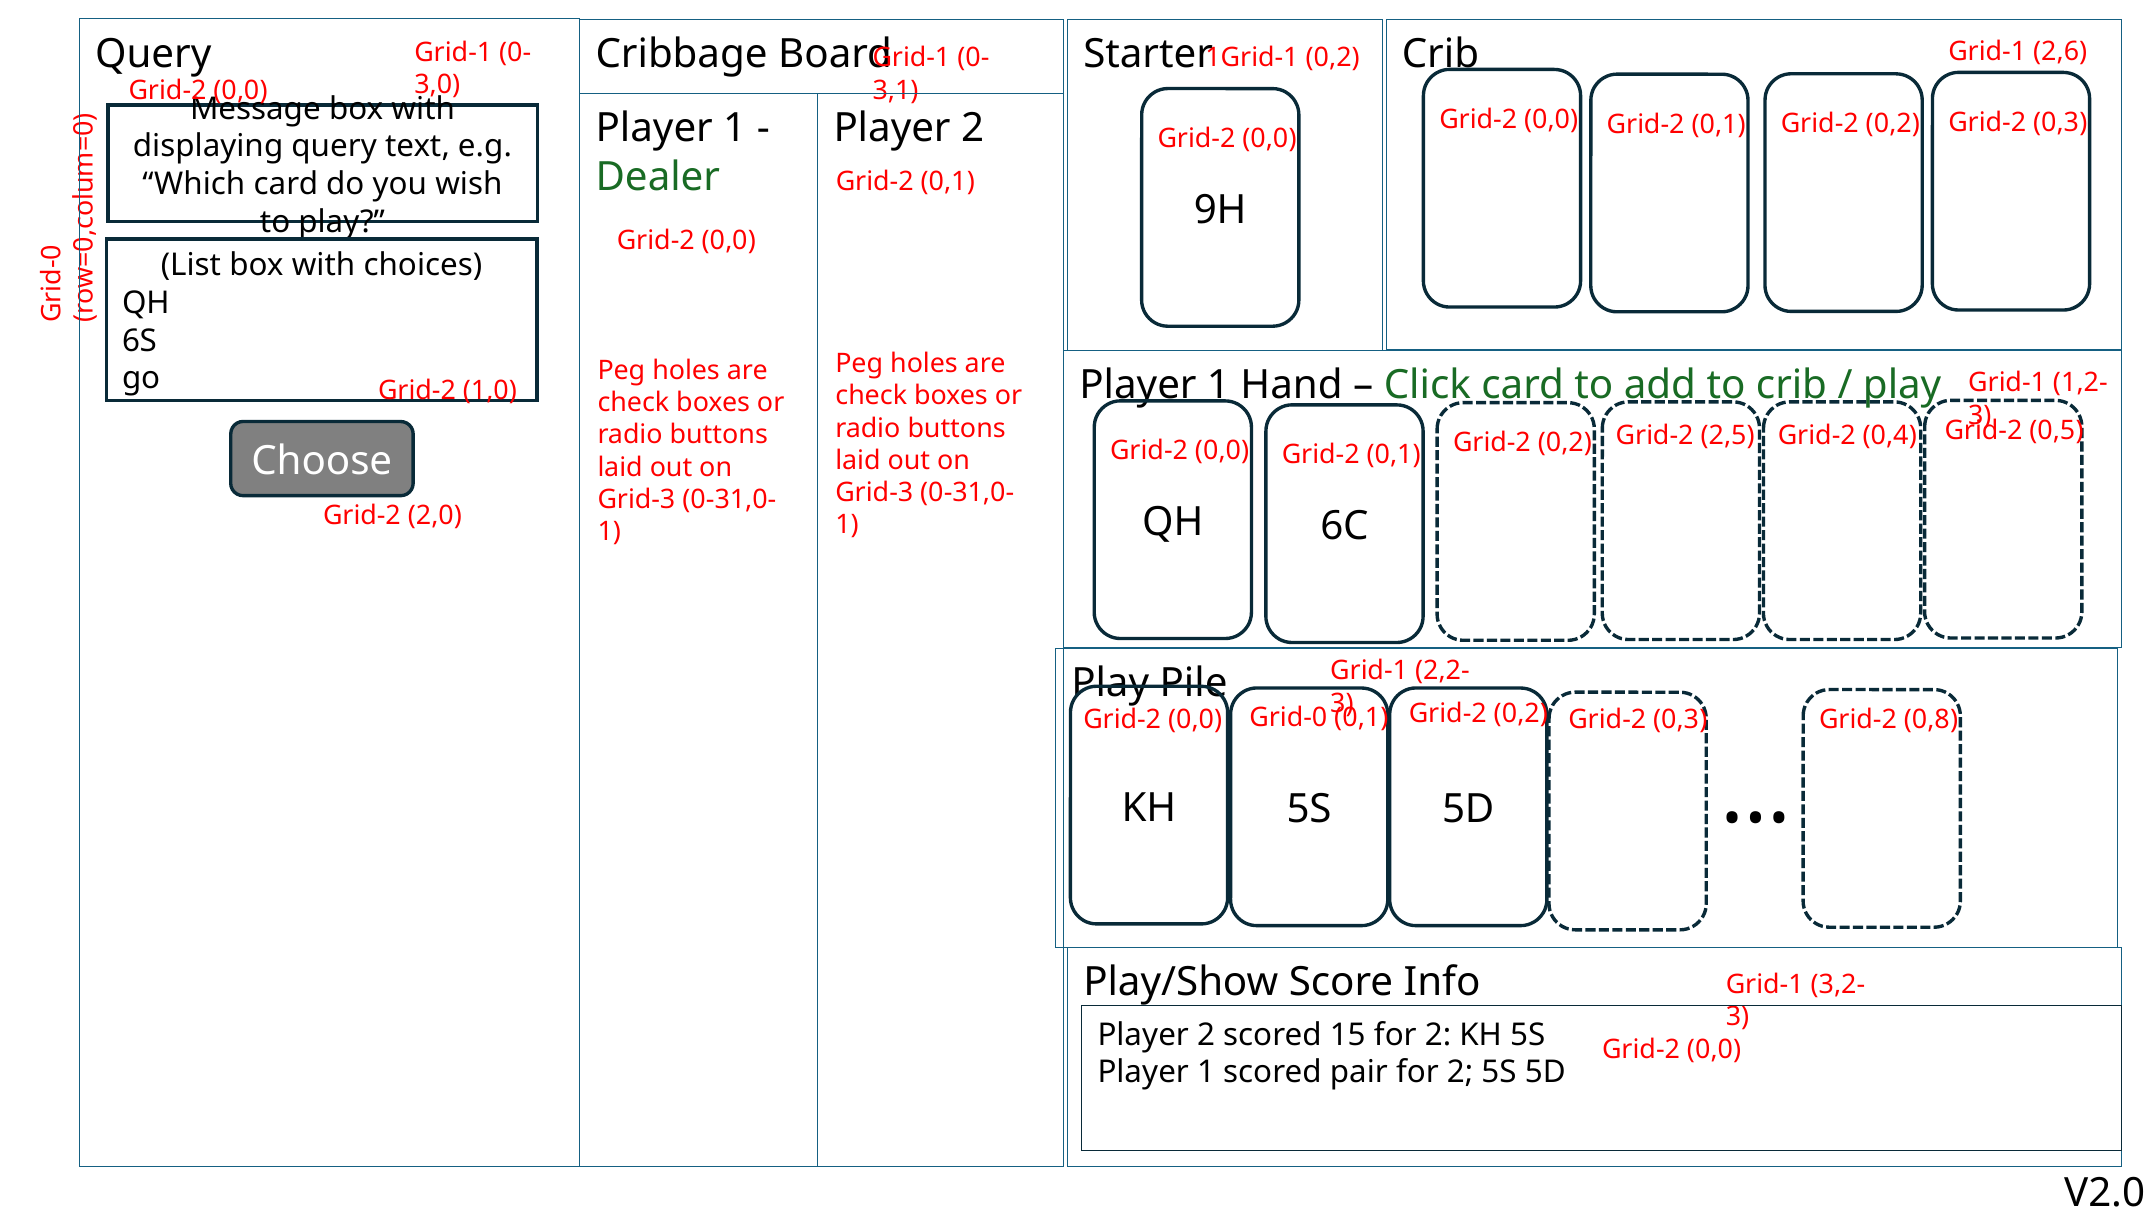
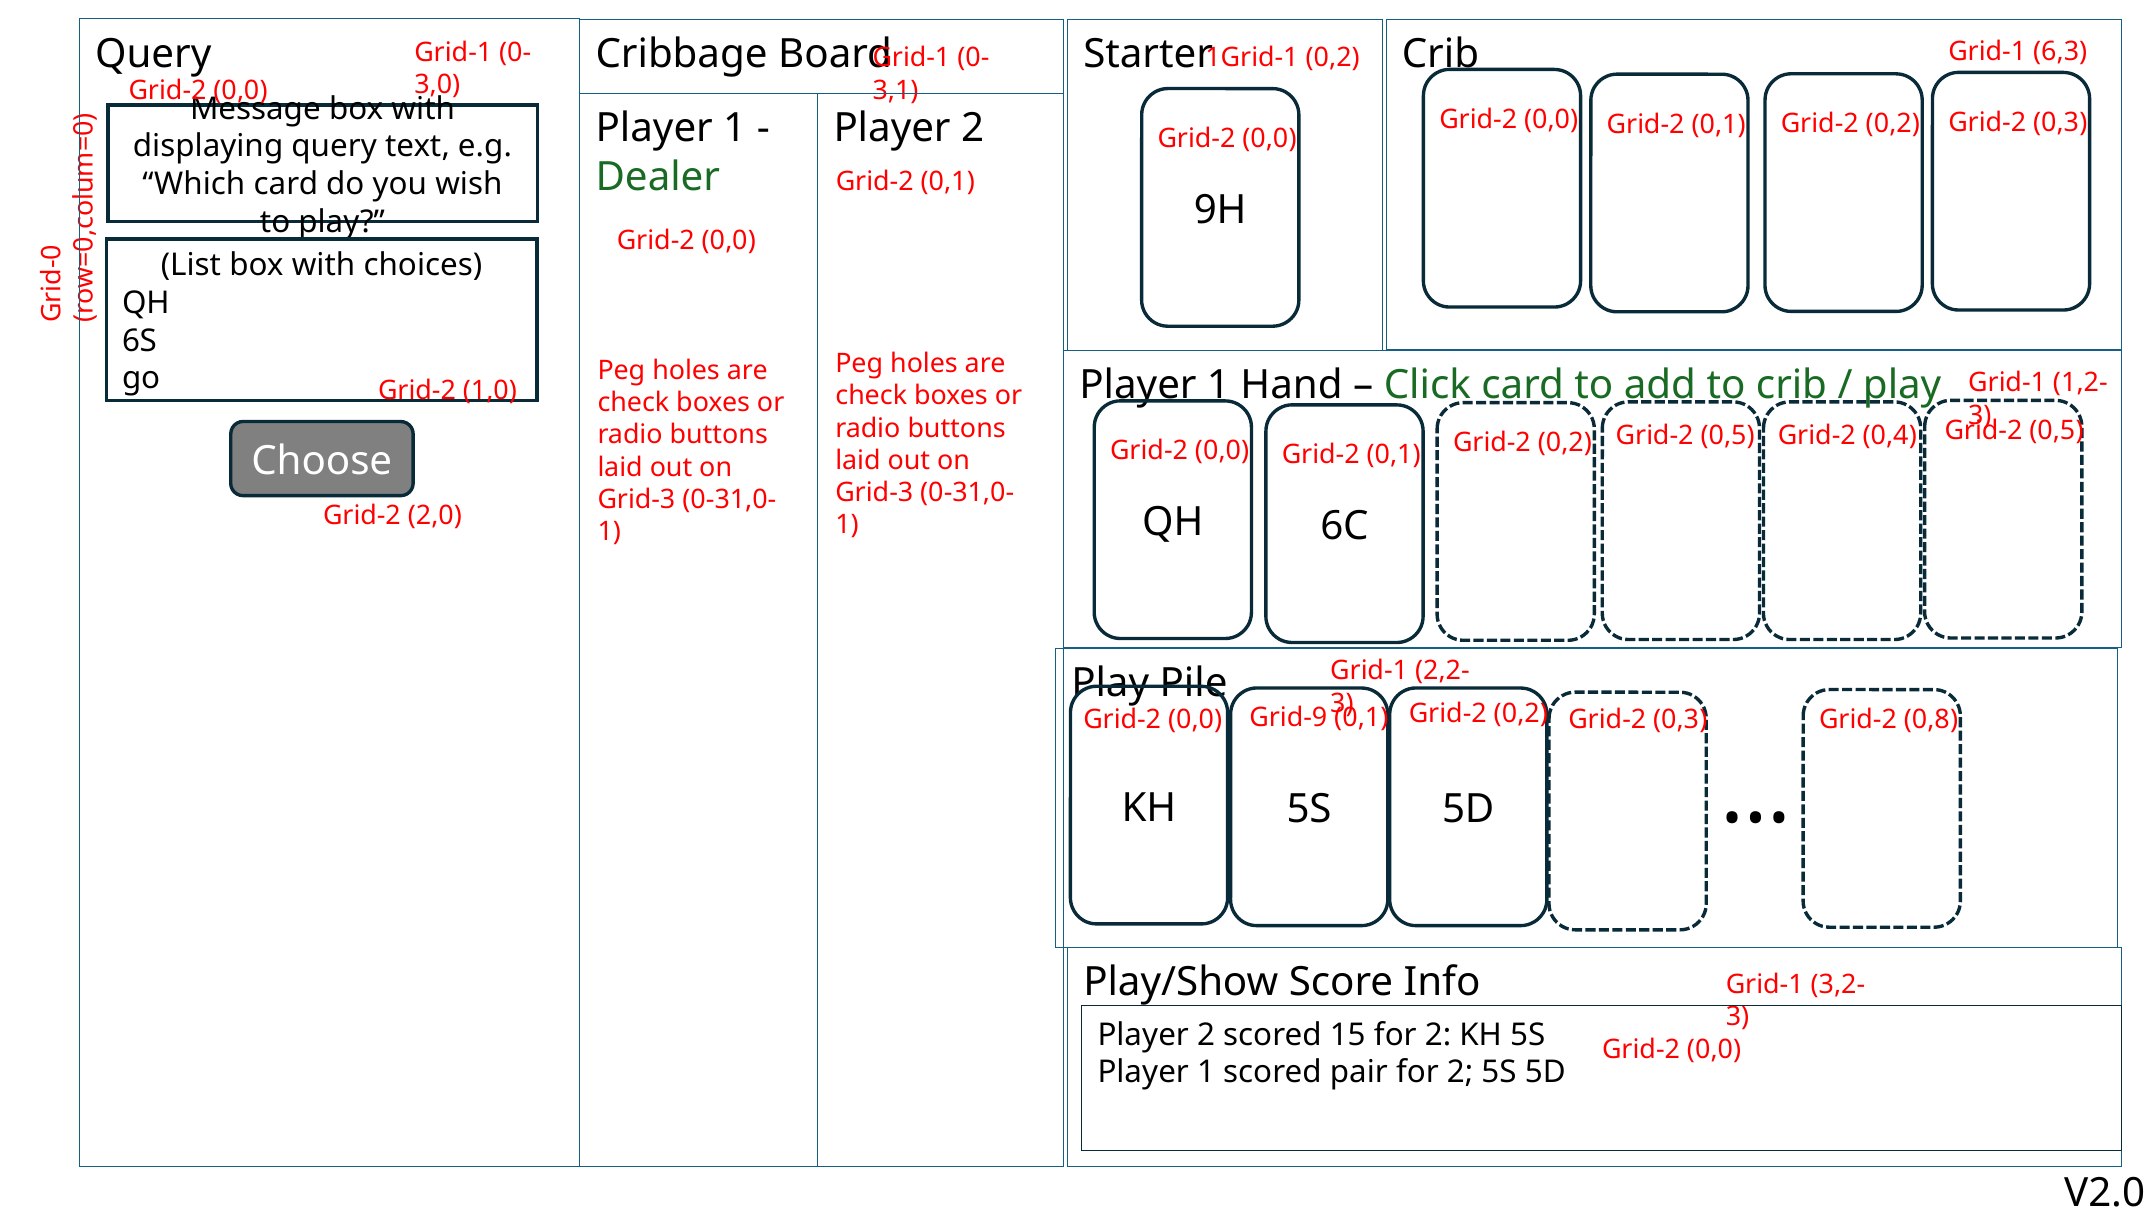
2,6: 2,6 -> 6,3 (2060, 52)
2,5: 2,5 -> 0,5 (1728, 436)
Grid-0: Grid-0 -> Grid-9 (1288, 718)
